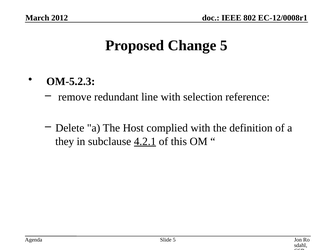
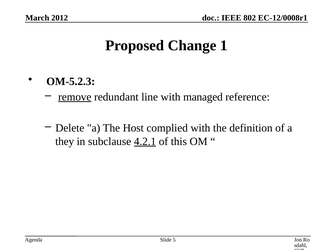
Change 5: 5 -> 1 (224, 45)
remove underline: none -> present (75, 97)
selection: selection -> managed (203, 97)
